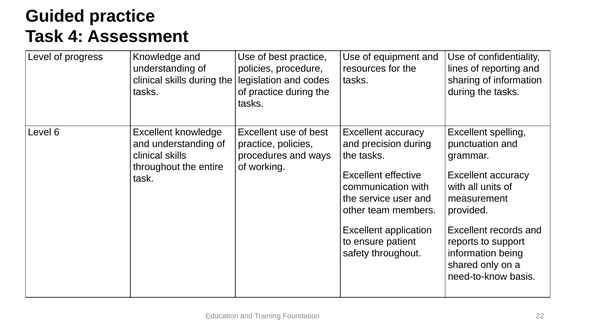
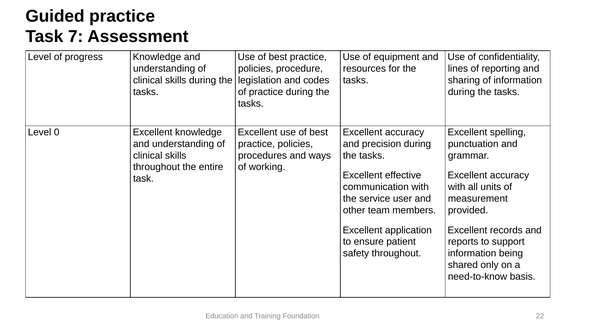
4: 4 -> 7 (76, 37)
6: 6 -> 0 (57, 132)
